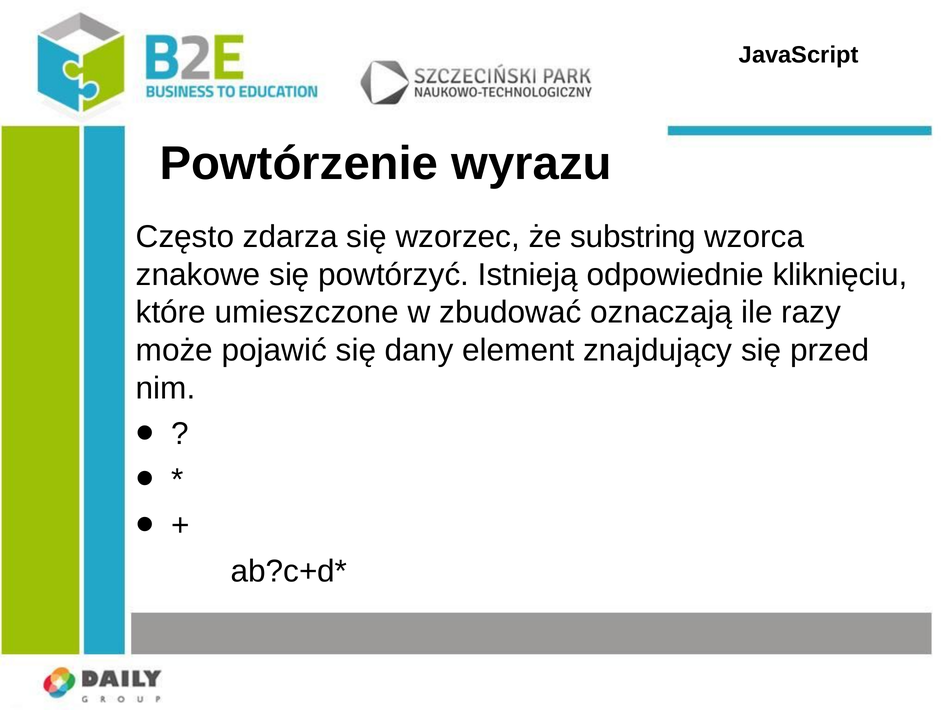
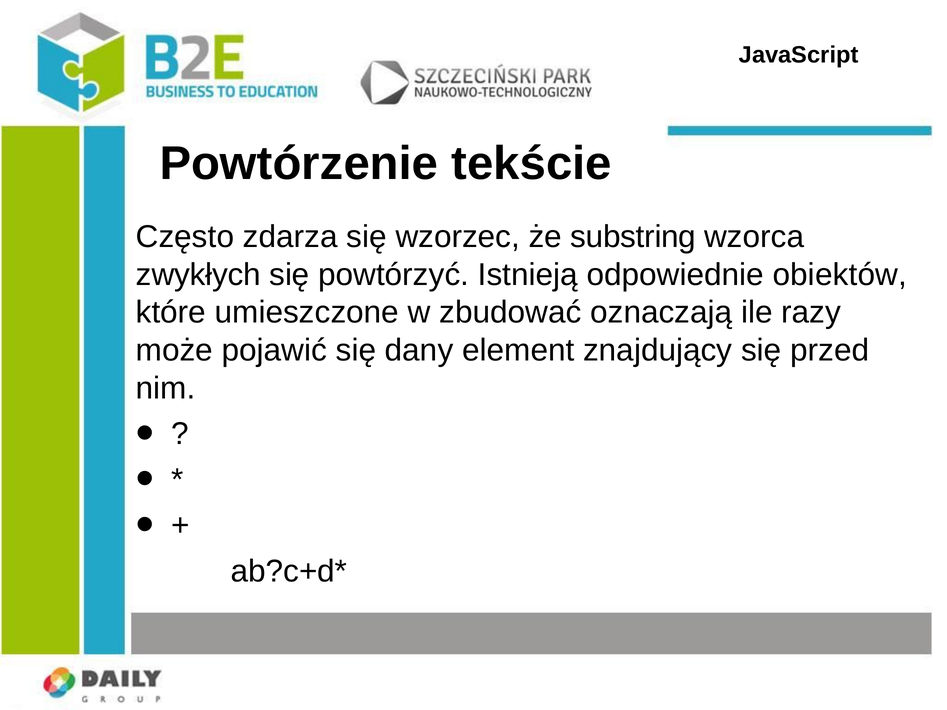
wyrazu: wyrazu -> tekście (532, 164)
znakowe: znakowe -> zwykłych (198, 275)
kliknięciu: kliknięciu -> obiektów (840, 275)
